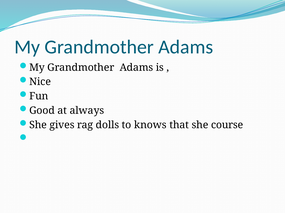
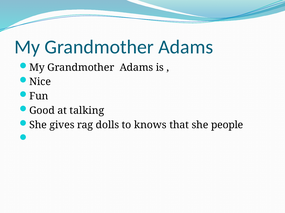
always: always -> talking (87, 111)
course: course -> people (227, 125)
